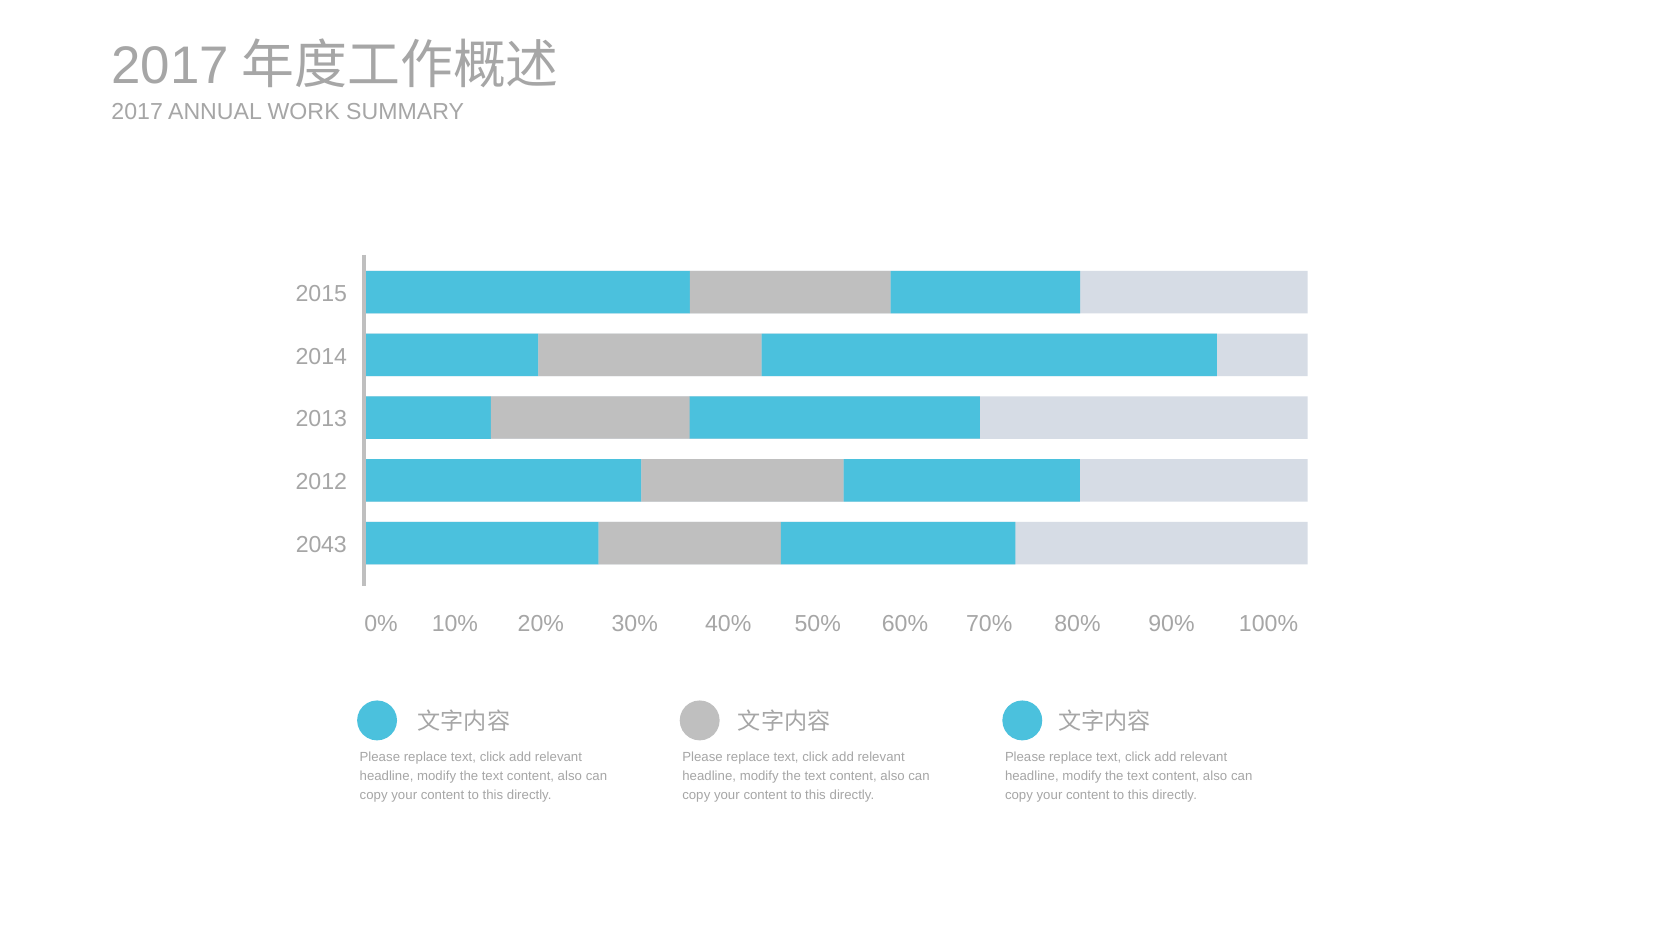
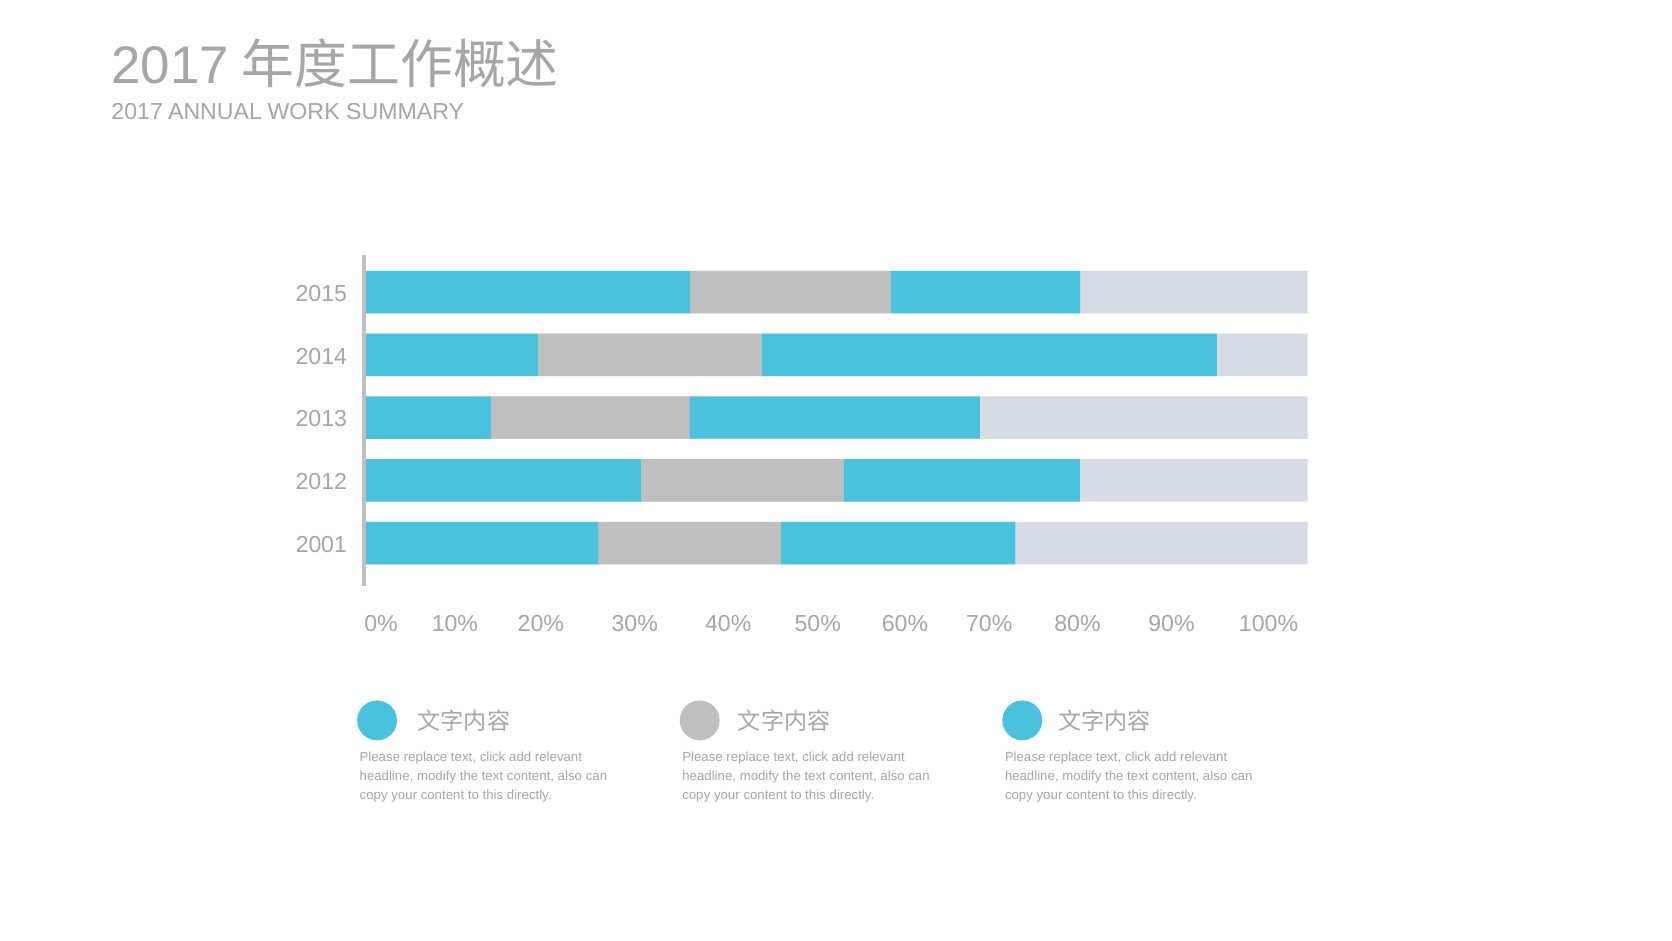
2043: 2043 -> 2001 (321, 544)
